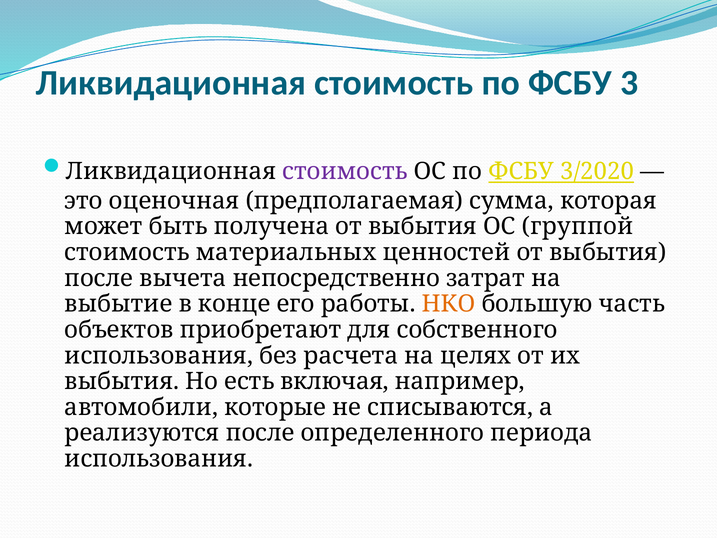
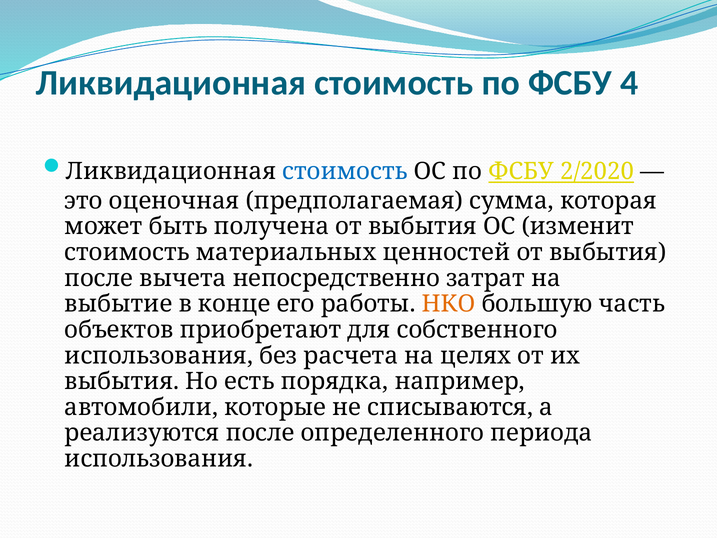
3: 3 -> 4 (629, 83)
стоимость colour: purple -> blue (345, 171)
3/2020: 3/2020 -> 2/2020 (597, 171)
группой: группой -> изменит (578, 226)
включая: включая -> порядка (334, 381)
